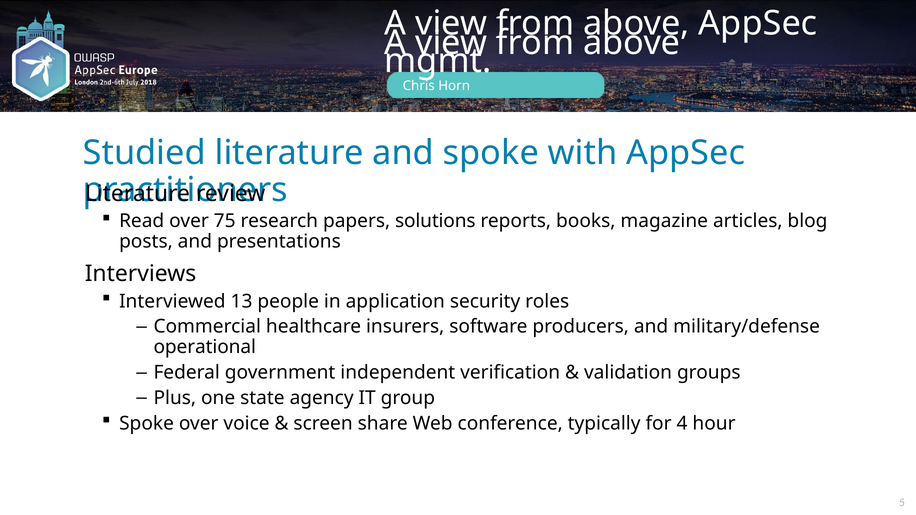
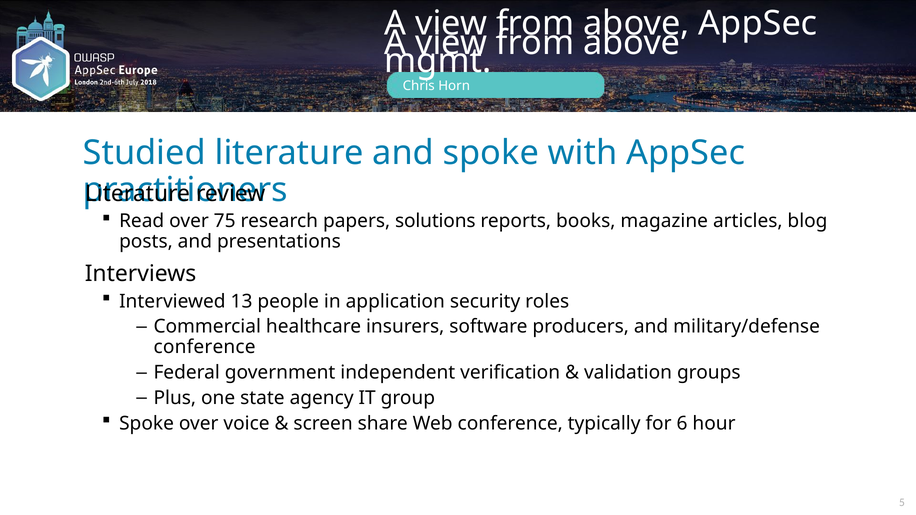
operational: operational -> conference (205, 347)
4: 4 -> 6 (682, 423)
